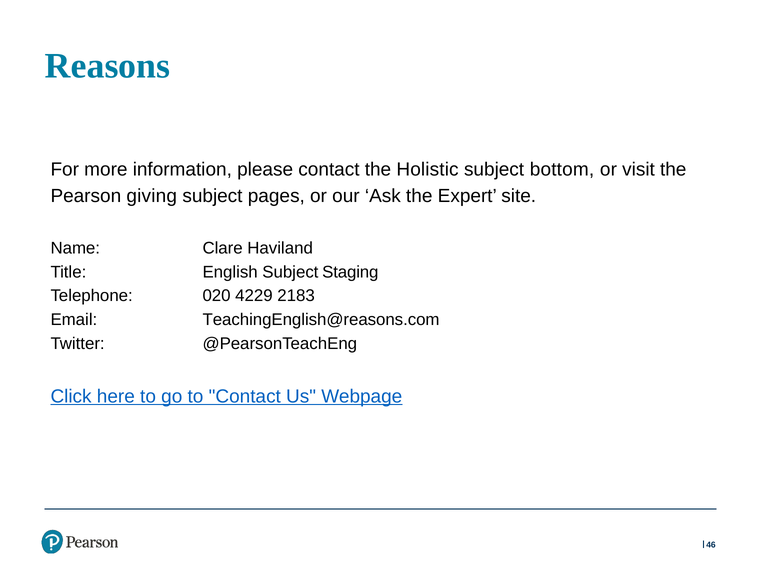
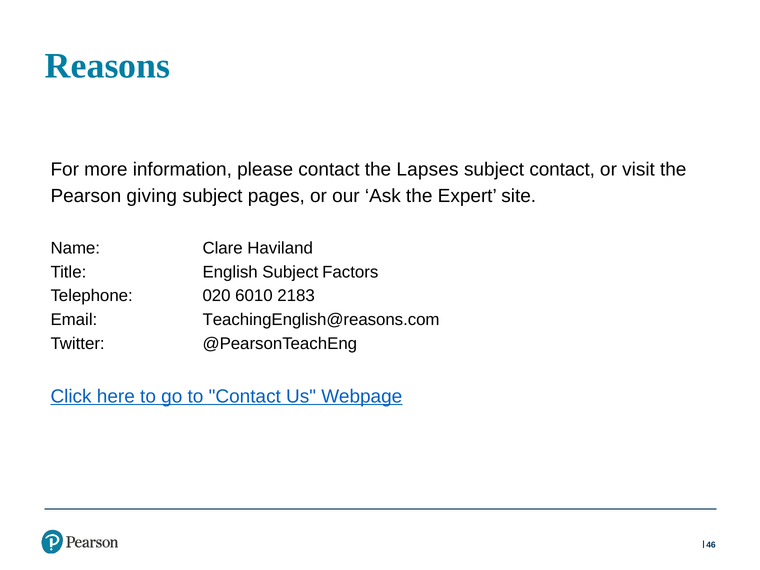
Holistic: Holistic -> Lapses (428, 169)
subject bottom: bottom -> contact (562, 169)
Staging: Staging -> Factors (350, 272)
4229: 4229 -> 6010 (254, 296)
